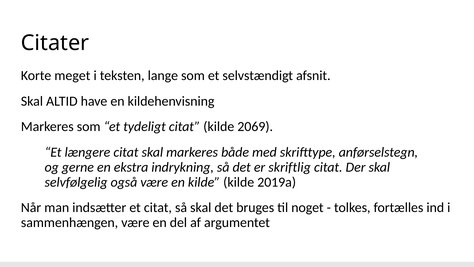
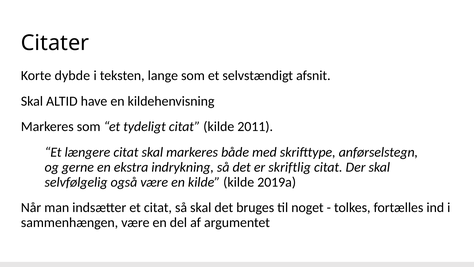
meget: meget -> dybde (72, 76)
2069: 2069 -> 2011 (255, 127)
